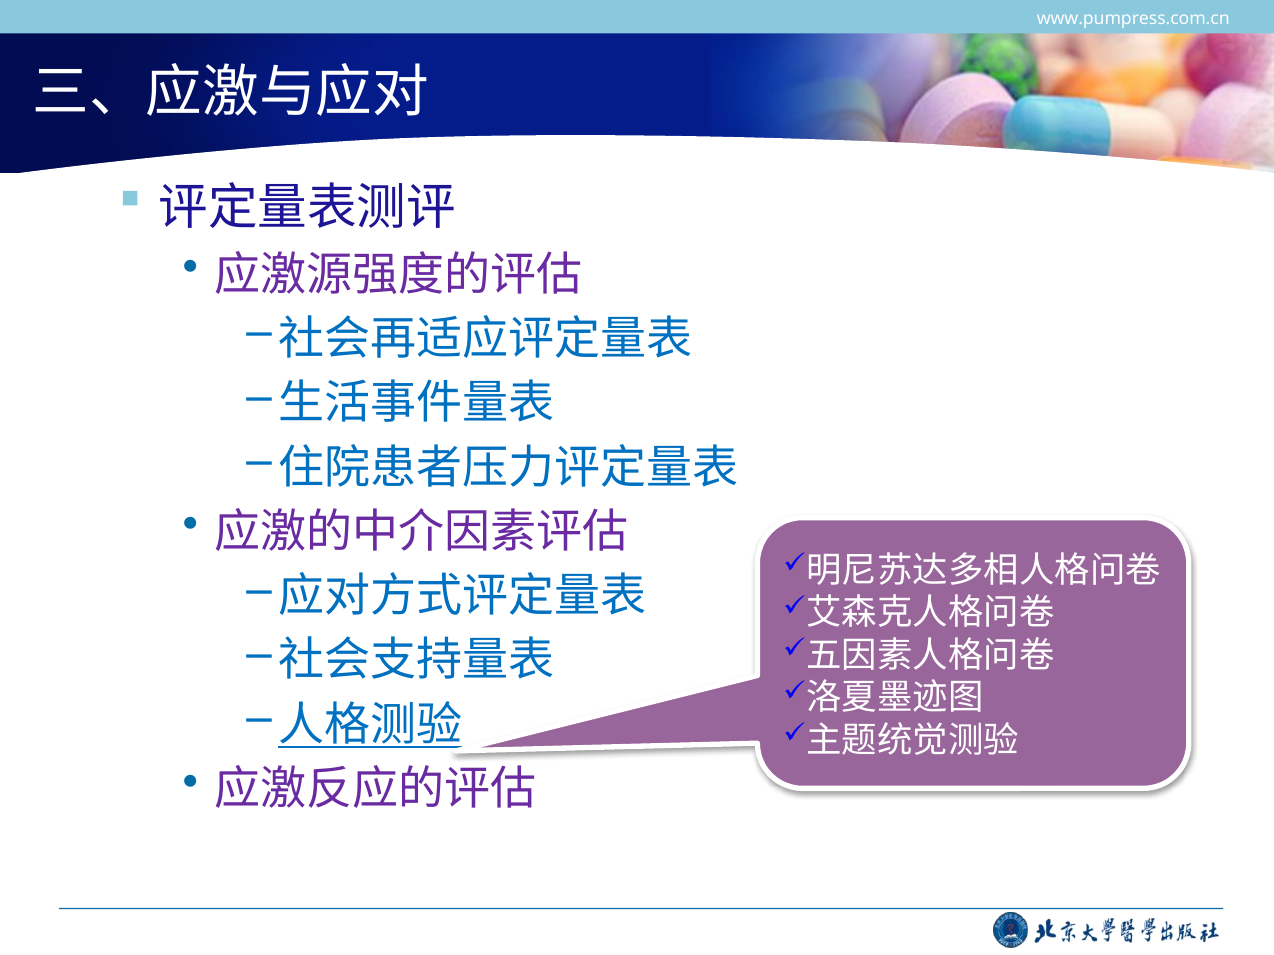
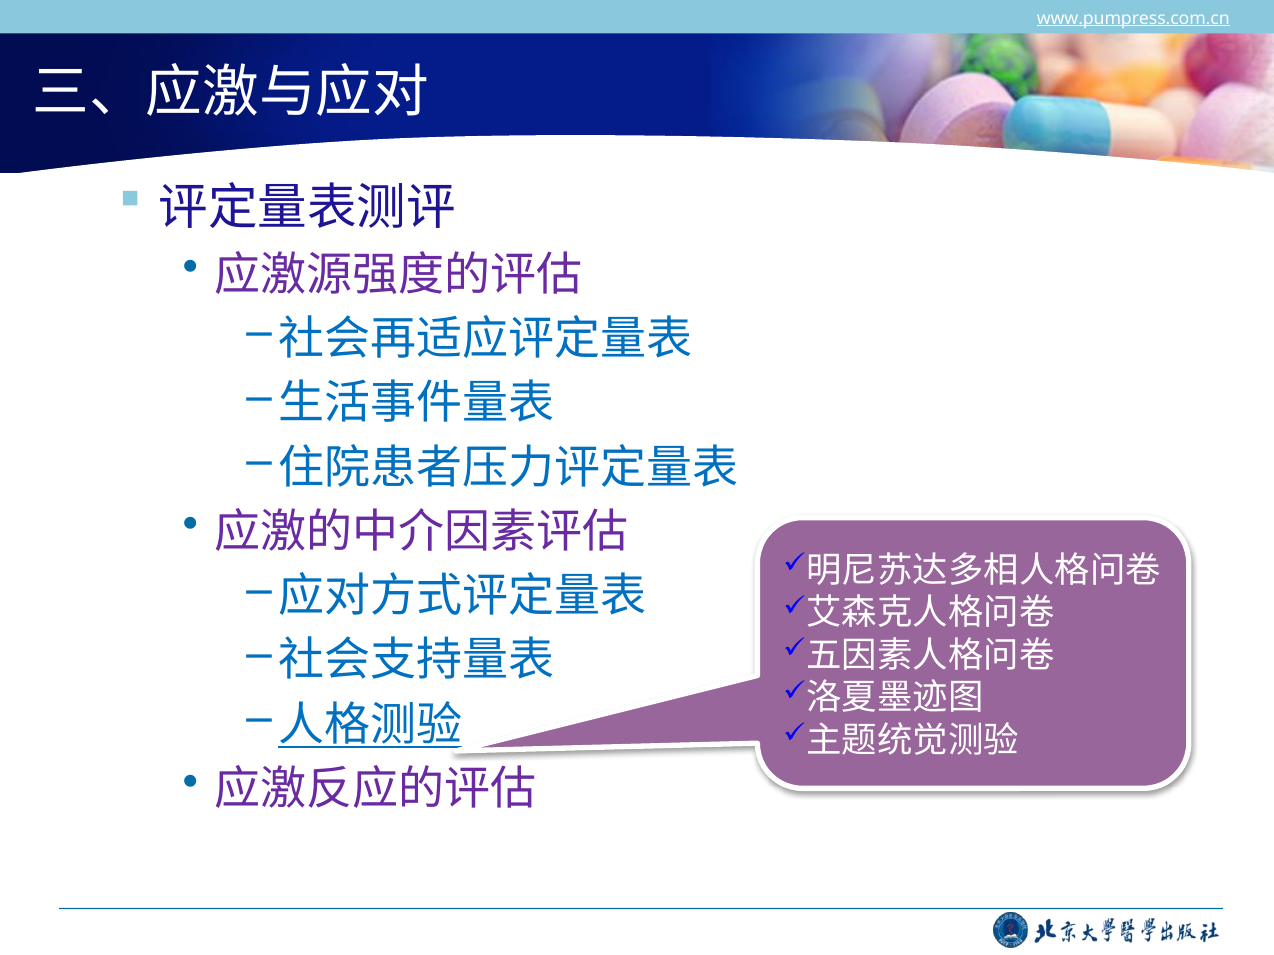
www.pumpress.com.cn underline: none -> present (1133, 18)
